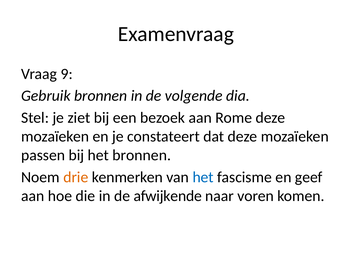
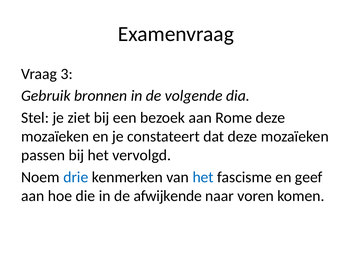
9: 9 -> 3 (67, 74)
het bronnen: bronnen -> vervolgd (142, 155)
drie colour: orange -> blue (76, 177)
